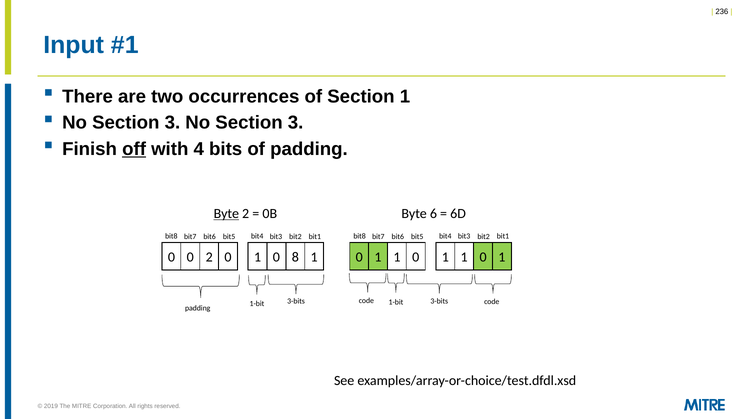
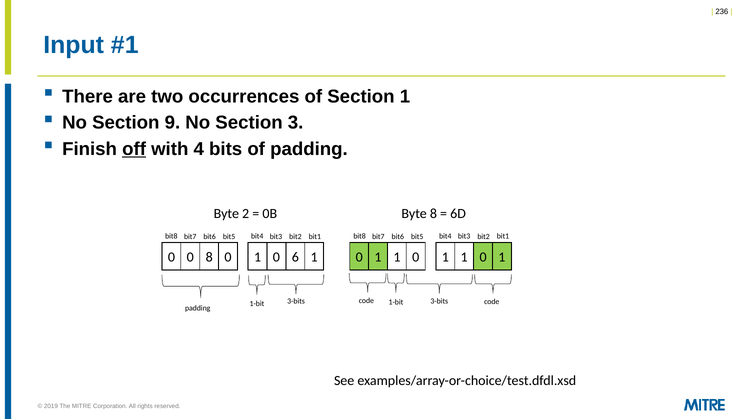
3: 3 -> 9 (172, 123)
Byte 6: 6 -> 8 (433, 214)
Byte underline: present -> none (226, 214)
0 2: 2 -> 8 (209, 258)
8: 8 -> 6 (295, 258)
